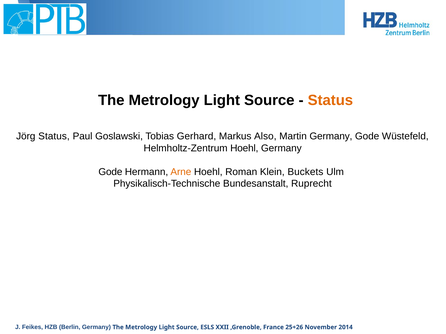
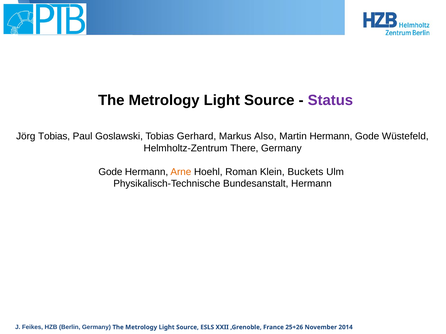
Status colour: orange -> purple (330, 100)
Jörg Status: Status -> Tobias (54, 136)
Martin Germany: Germany -> Hermann (331, 136)
Helmholtz-Zentrum Hoehl: Hoehl -> There (244, 148)
Bundesanstalt Ruprecht: Ruprecht -> Hermann (311, 184)
